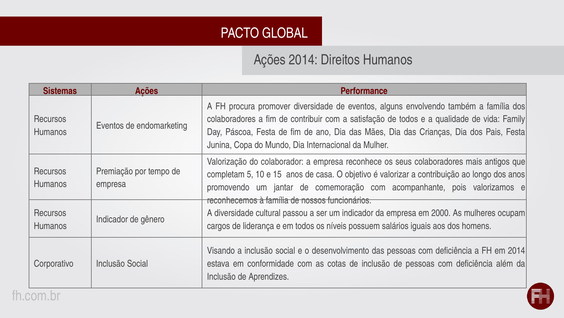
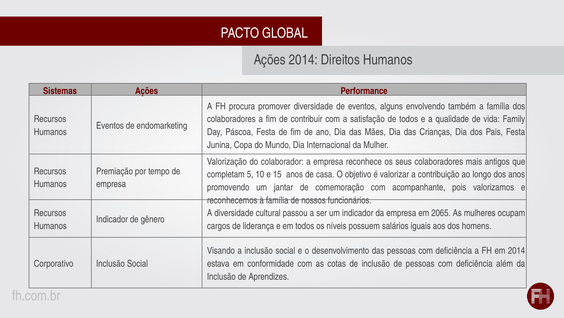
2000: 2000 -> 2065 (441, 213)
